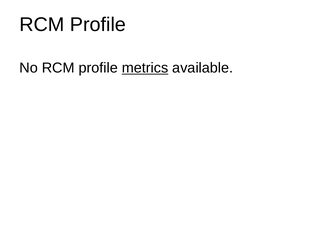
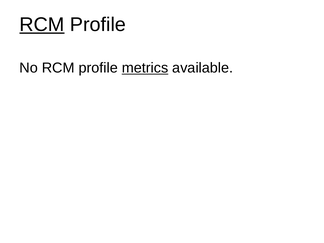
RCM underline: none -> present (42, 25)
